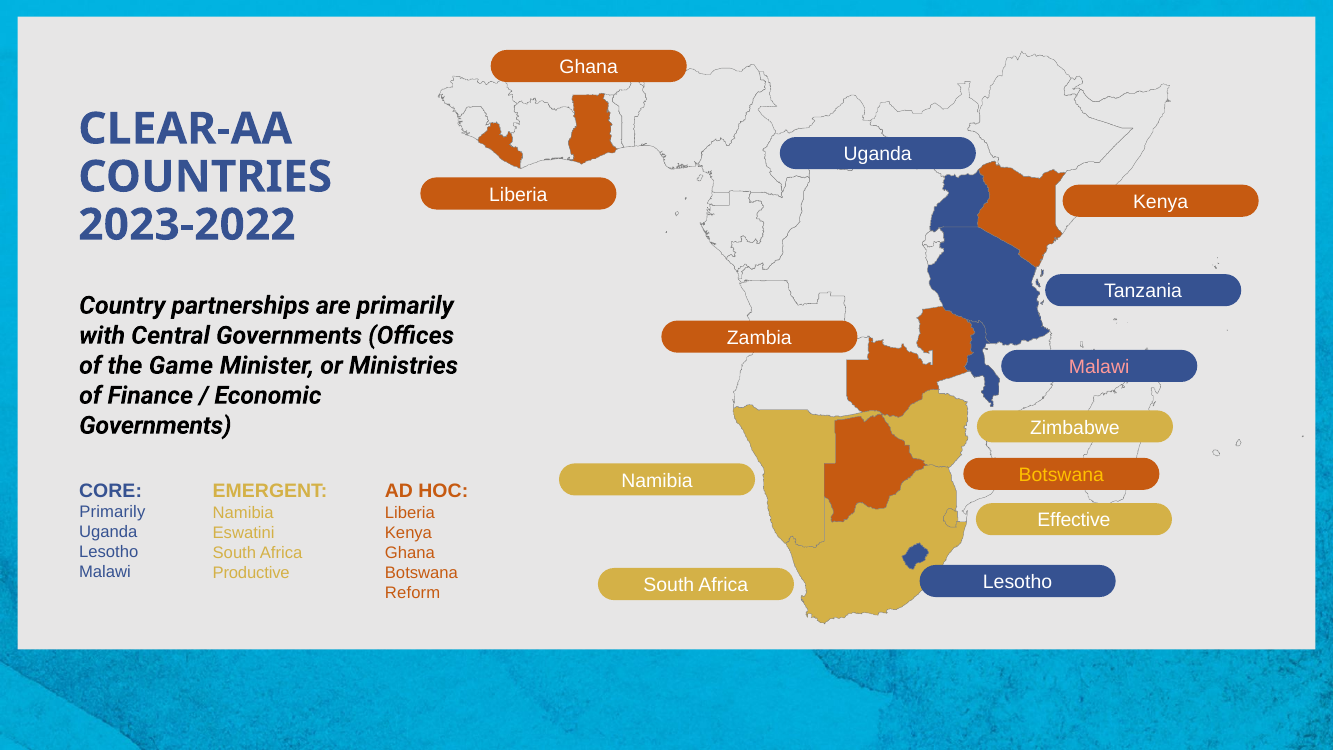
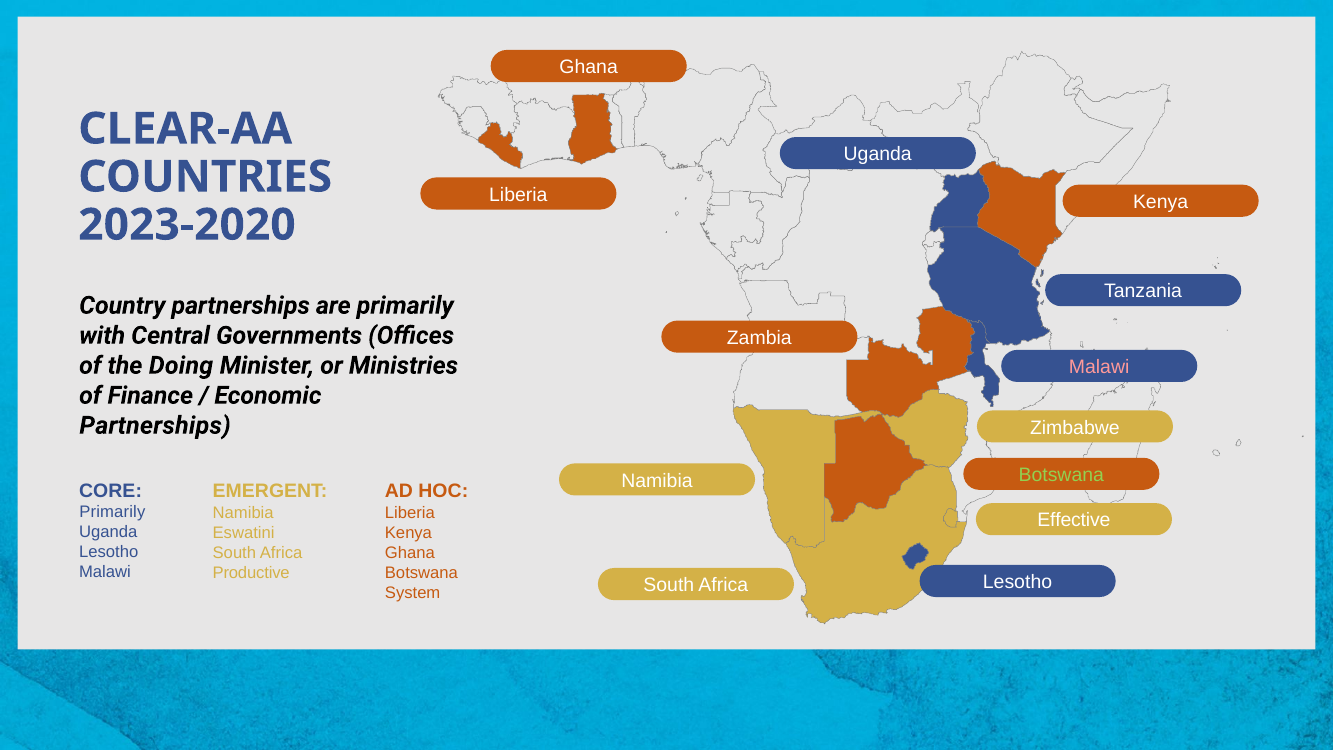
2023-2022: 2023-2022 -> 2023-2020 (187, 225)
Game: Game -> Doing (181, 365)
Governments: Governments -> Partnerships (155, 425)
Botswana colour: yellow -> light green (1061, 475)
Reform: Reform -> System (413, 592)
